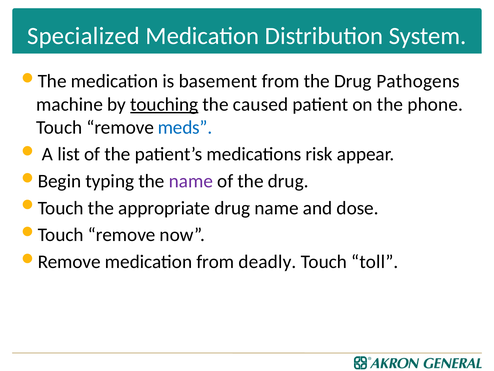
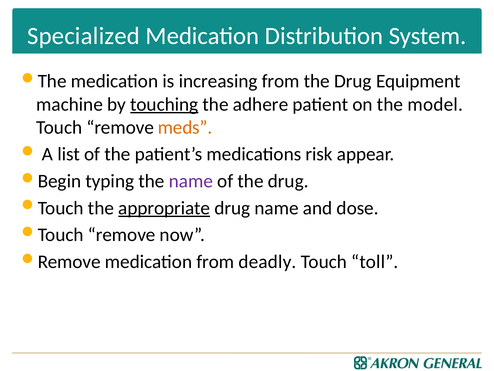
basement: basement -> increasing (218, 81)
Pathogens: Pathogens -> Equipment (418, 81)
caused: caused -> adhere (261, 104)
phone: phone -> model (435, 104)
meds colour: blue -> orange (185, 127)
appropriate underline: none -> present (164, 208)
